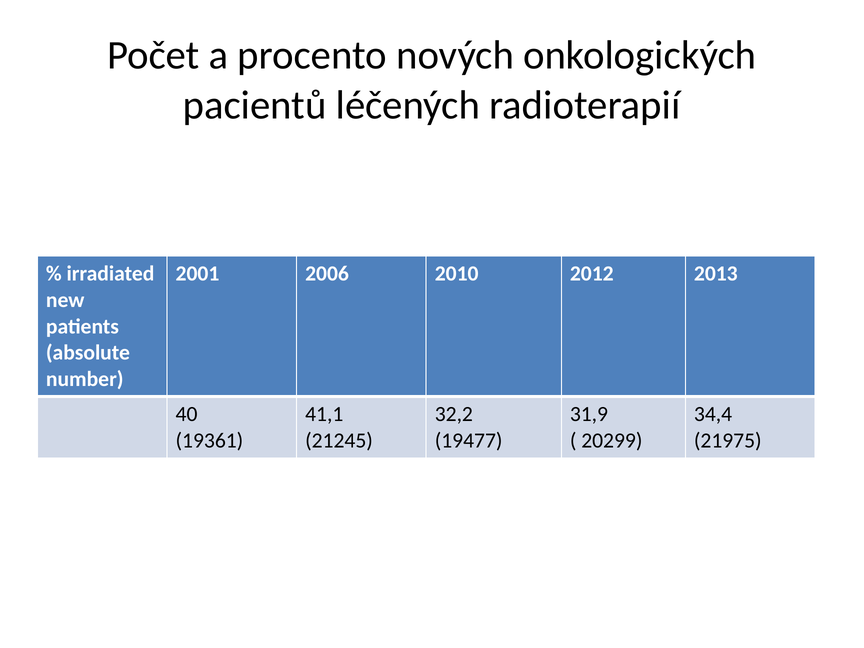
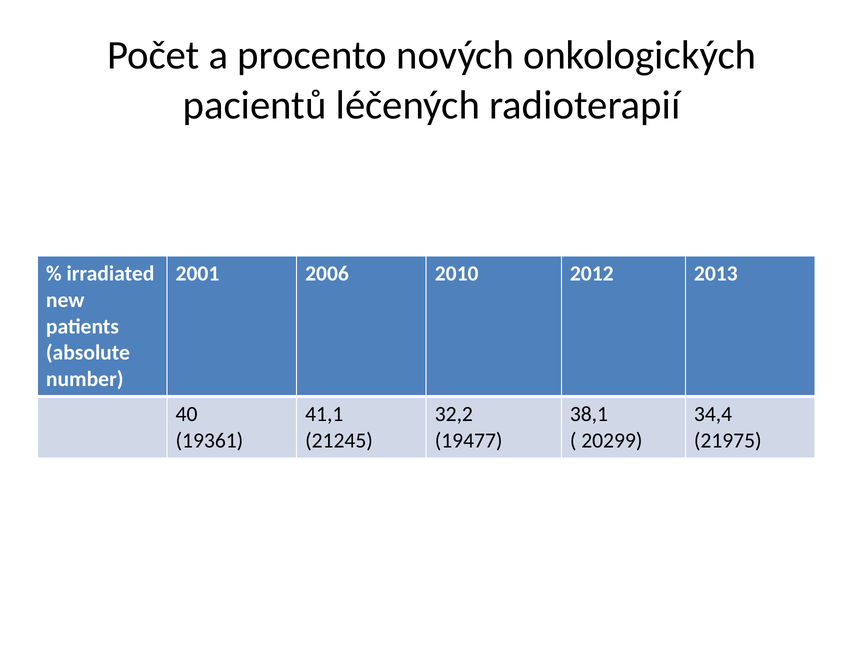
31,9: 31,9 -> 38,1 (589, 414)
